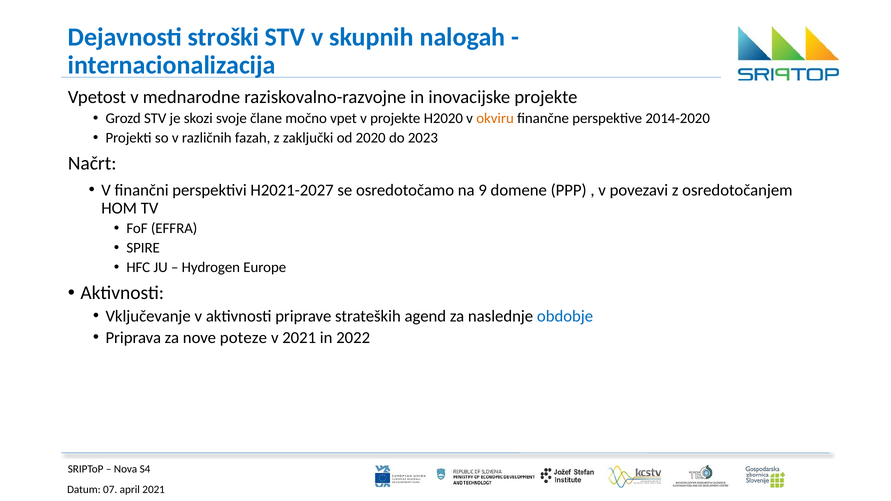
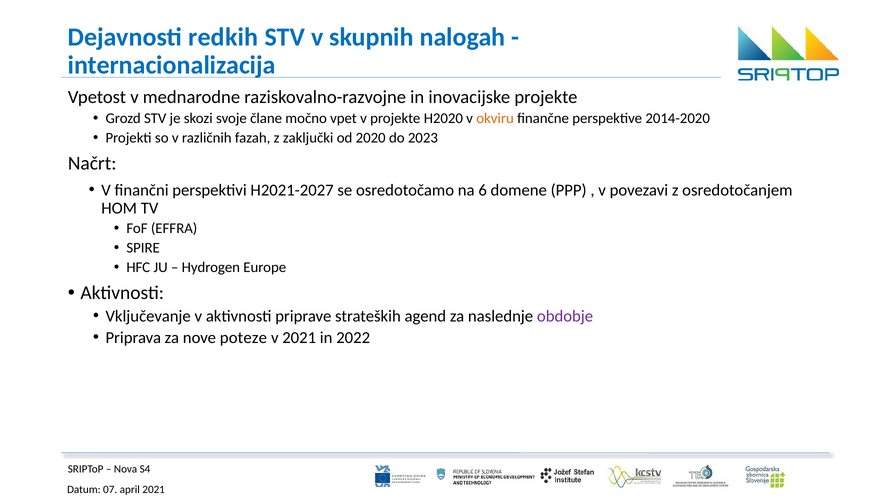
stroški: stroški -> redkih (223, 37)
9: 9 -> 6 (483, 190)
obdobje colour: blue -> purple (565, 316)
